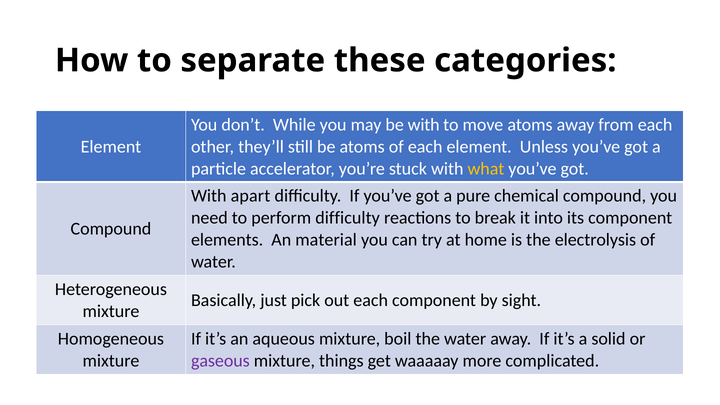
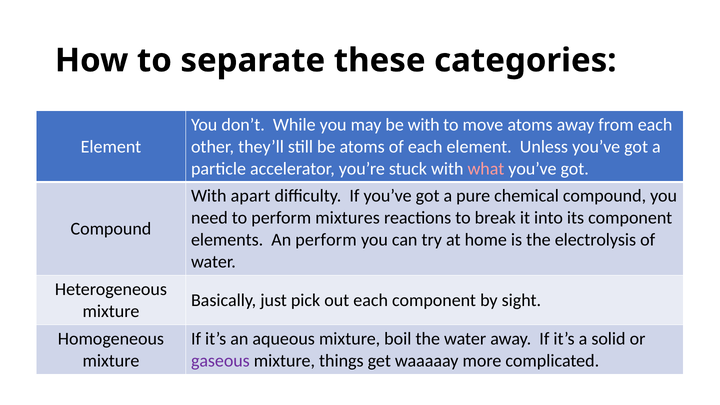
what colour: yellow -> pink (486, 169)
perform difficulty: difficulty -> mixtures (348, 218)
An material: material -> perform (326, 240)
